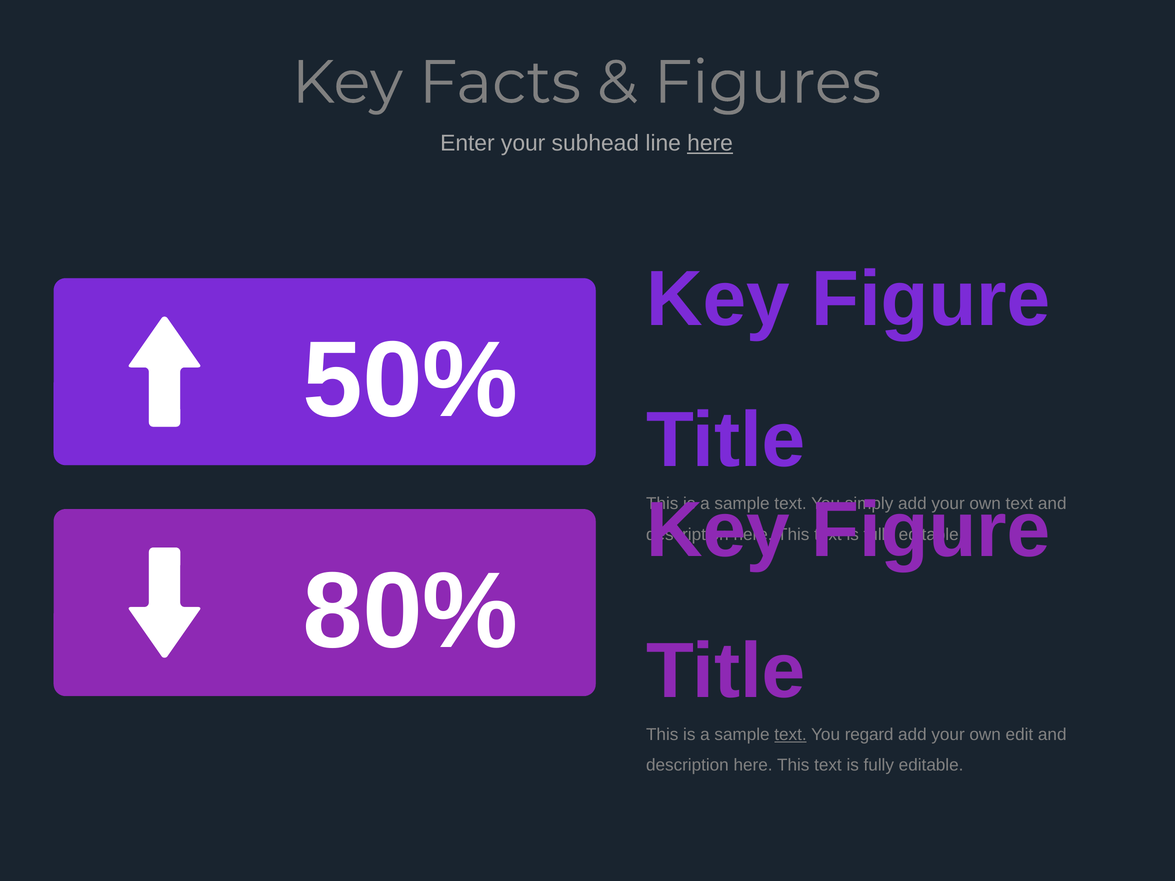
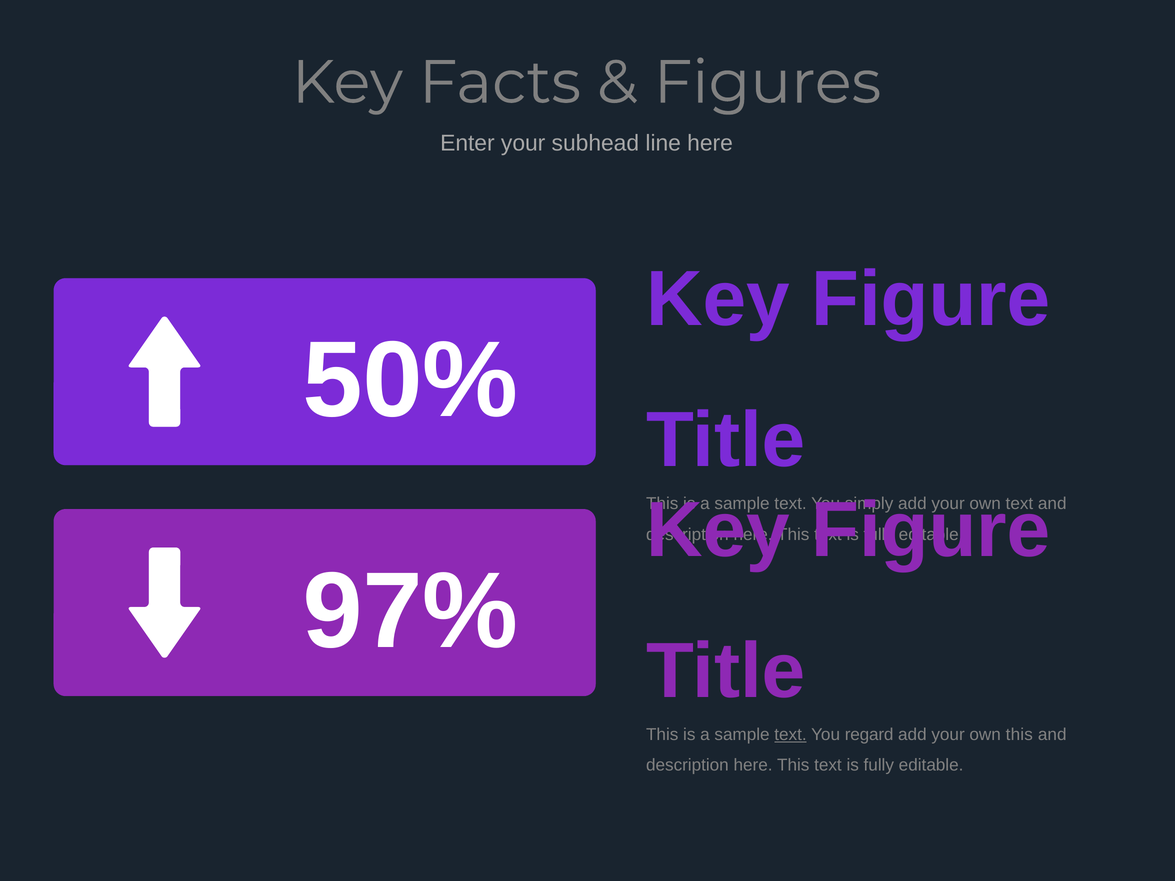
here underline: present -> none (710, 143)
80%: 80% -> 97% (410, 612)
own edit: edit -> this (1019, 735)
